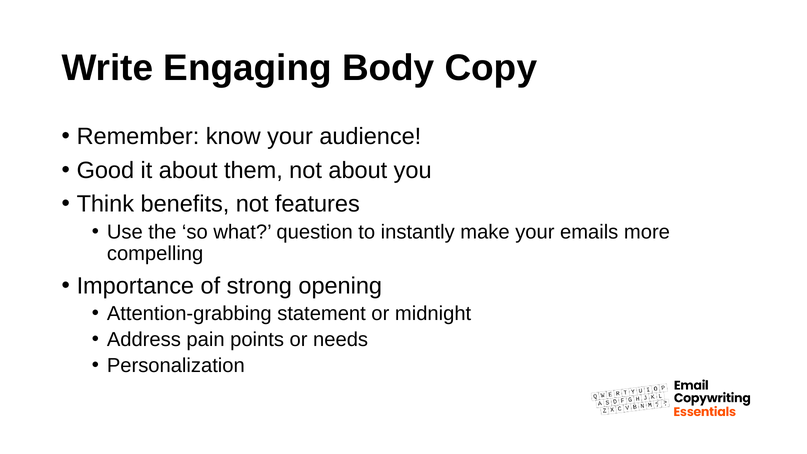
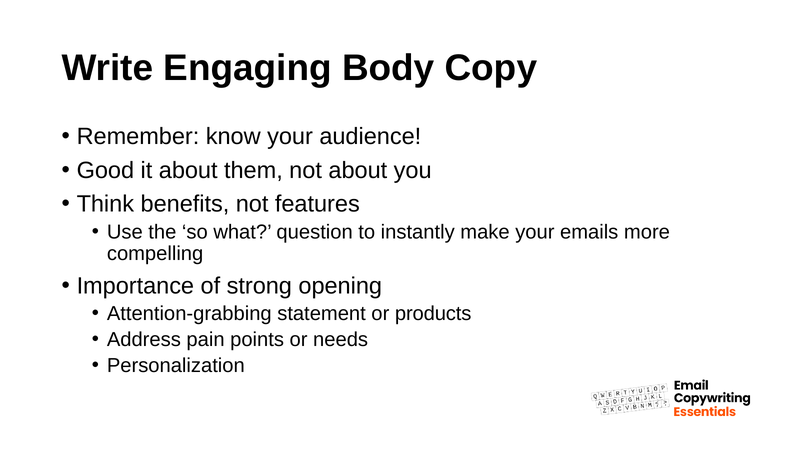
midnight: midnight -> products (433, 314)
